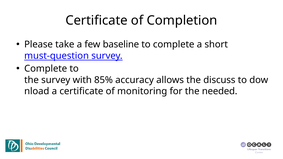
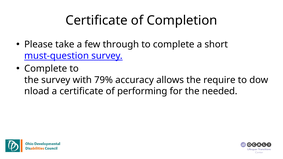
baseline: baseline -> through (121, 45)
85%: 85% -> 79% (104, 80)
discuss: discuss -> require (219, 80)
monitoring: monitoring -> performing (142, 91)
